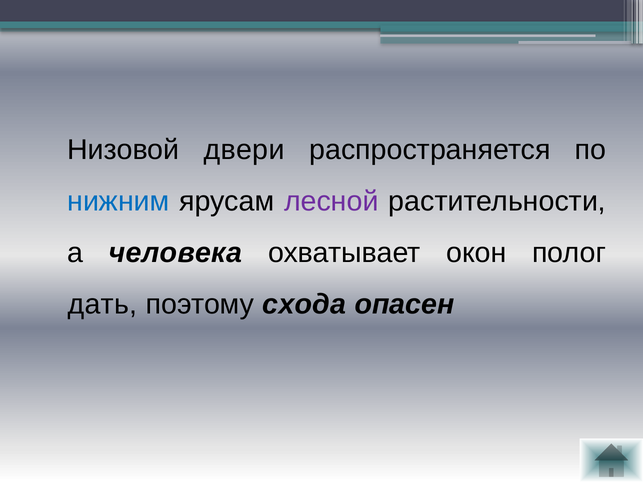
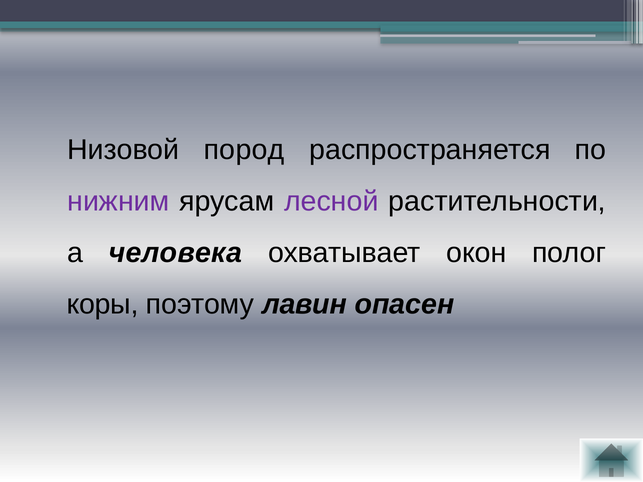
двери: двери -> пород (244, 150)
нижним colour: blue -> purple (118, 201)
дать: дать -> коры (103, 304)
схода: схода -> лавин (305, 304)
